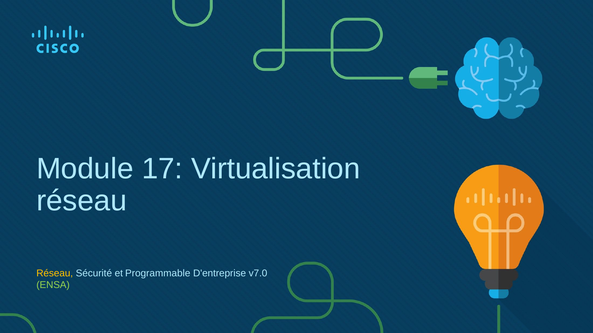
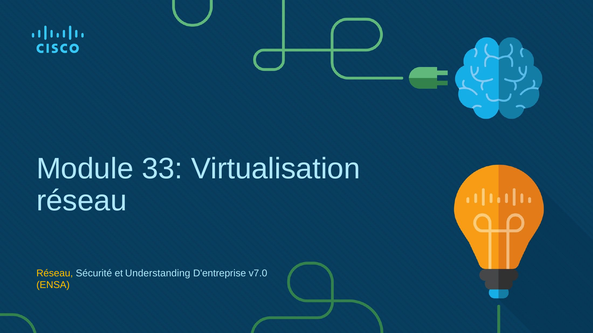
17: 17 -> 33 (162, 169)
Programmable: Programmable -> Understanding (158, 274)
ENSA colour: light green -> yellow (53, 285)
